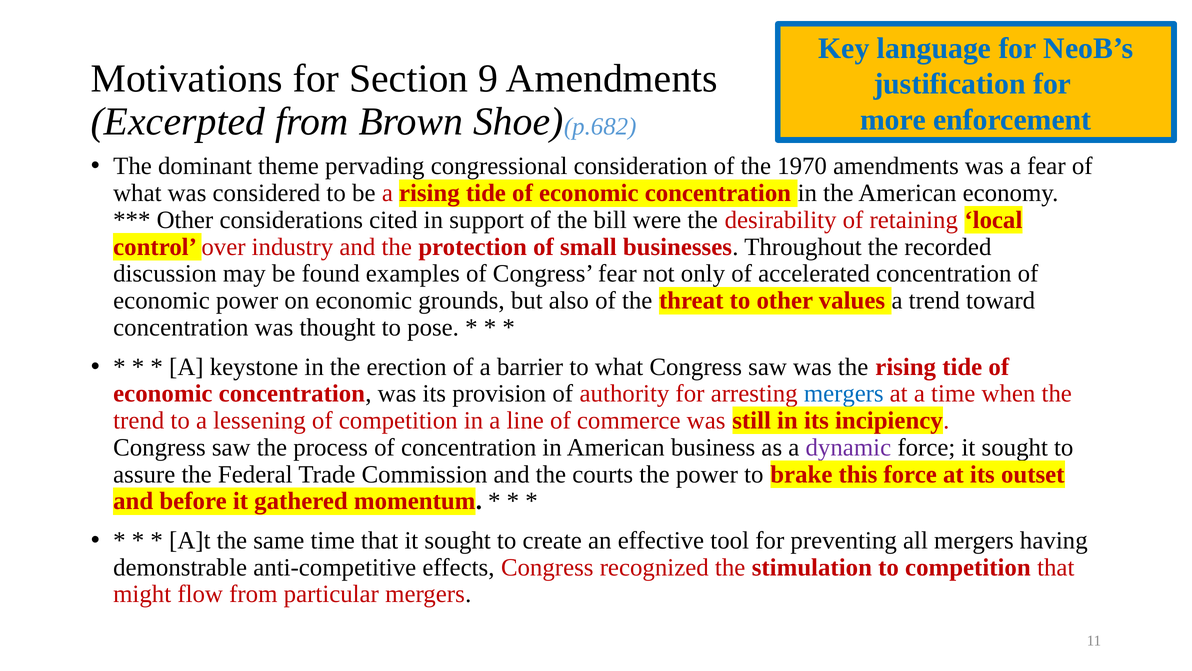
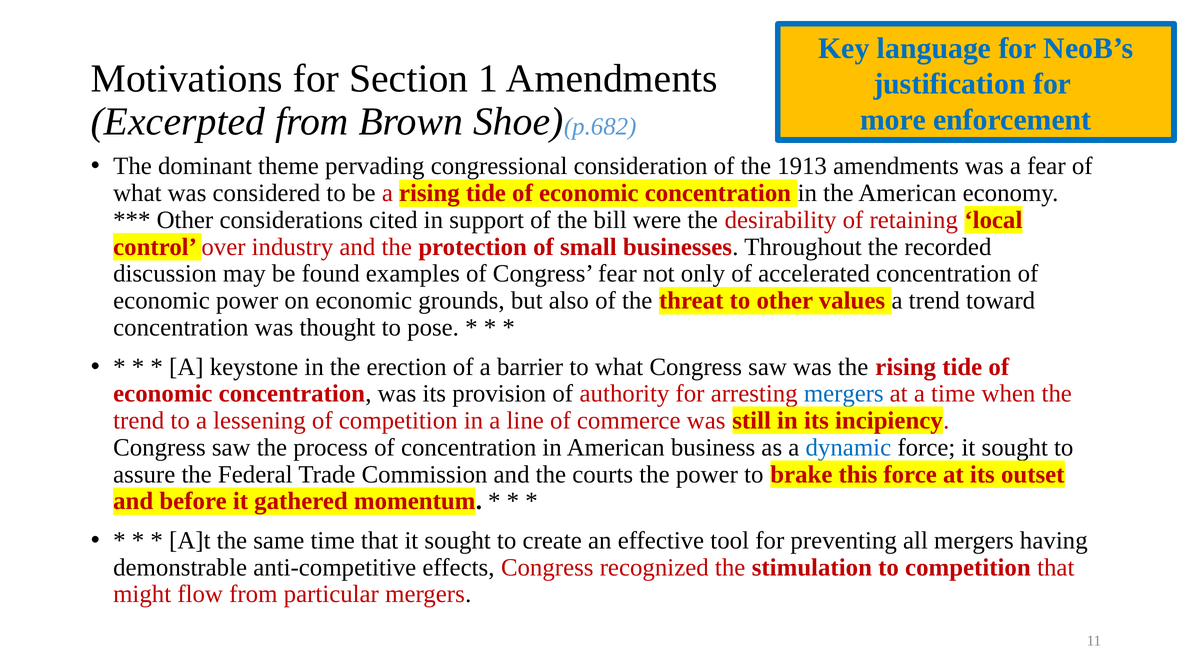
9: 9 -> 1 (488, 79)
1970: 1970 -> 1913 (802, 166)
dynamic colour: purple -> blue (848, 447)
